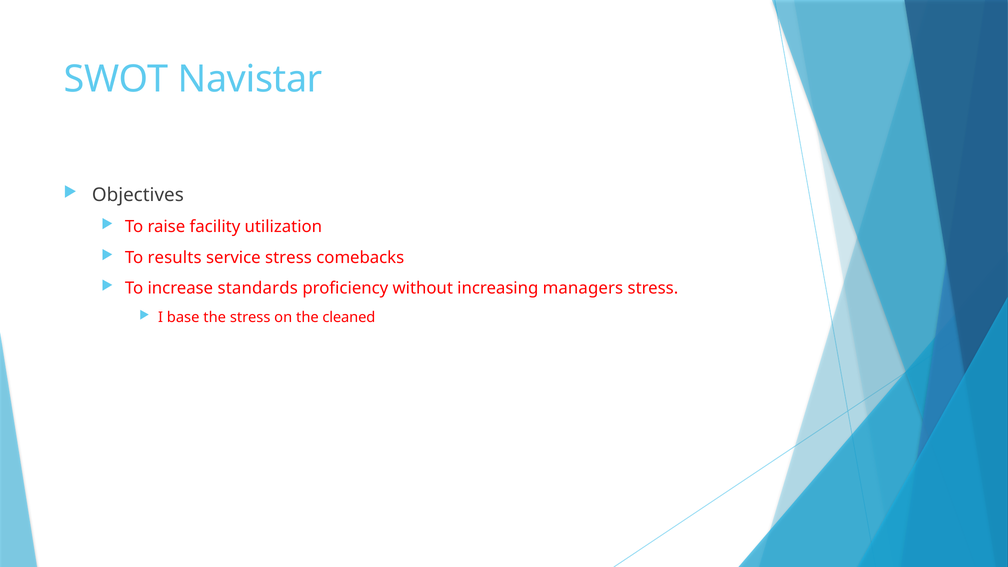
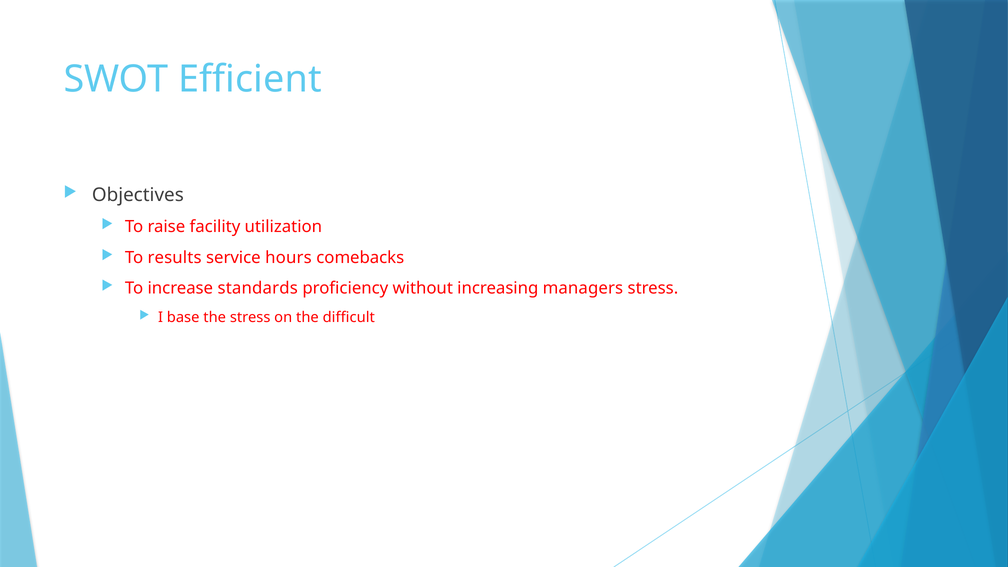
Navistar: Navistar -> Efficient (250, 79)
service stress: stress -> hours (288, 258)
cleaned: cleaned -> difficult (349, 317)
